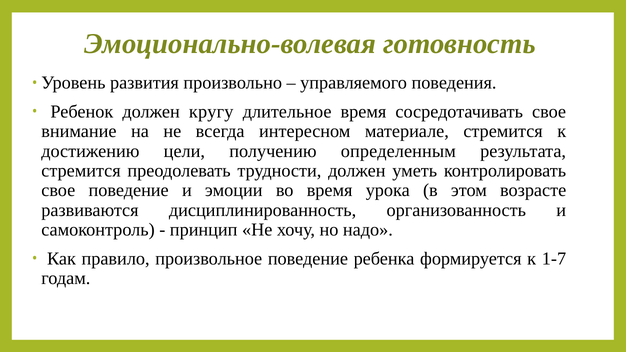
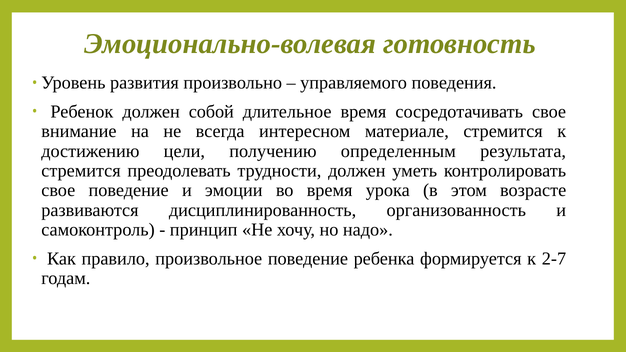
кругу: кругу -> собой (211, 112)
1-7: 1-7 -> 2-7 (554, 259)
